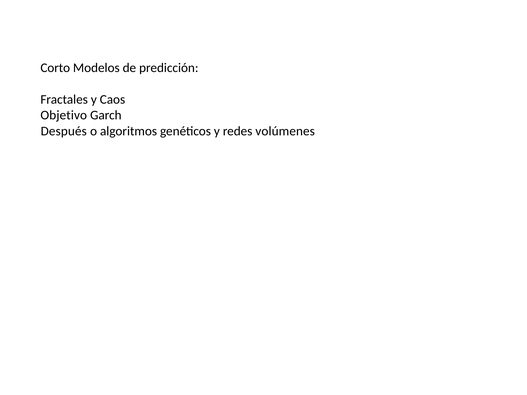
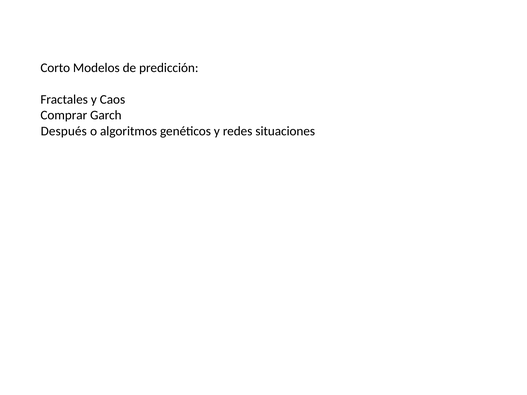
Objetivo: Objetivo -> Comprar (64, 115)
volúmenes: volúmenes -> situaciones (285, 131)
